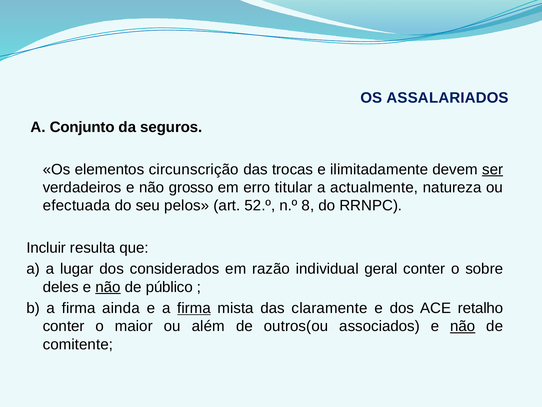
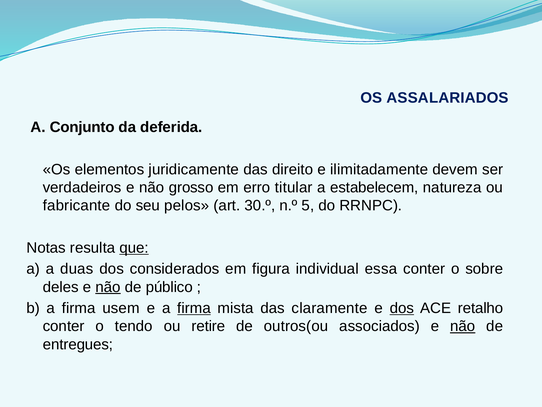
seguros: seguros -> deferida (171, 127)
circunscrição: circunscrição -> juridicamente (194, 169)
trocas: trocas -> direito (293, 169)
ser underline: present -> none (493, 169)
actualmente: actualmente -> estabelecem (374, 187)
efectuada: efectuada -> fabricante (77, 205)
52.º: 52.º -> 30.º (260, 205)
8: 8 -> 5 (308, 205)
Incluir: Incluir -> Notas (46, 248)
que underline: none -> present (134, 248)
lugar: lugar -> duas (77, 269)
razão: razão -> figura (271, 269)
geral: geral -> essa (381, 269)
ainda: ainda -> usem (121, 308)
dos underline: none -> present (402, 308)
maior: maior -> tendo (134, 326)
além: além -> retire (208, 326)
comitente: comitente -> entregues (78, 344)
